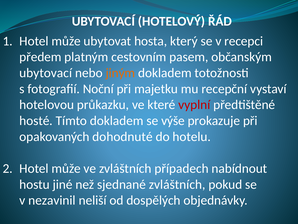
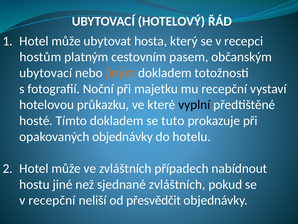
předem: předem -> hostům (40, 57)
vyplní colour: red -> black (194, 105)
výše: výše -> tuto (173, 120)
opakovaných dohodnuté: dohodnuté -> objednávky (123, 136)
v nezavinil: nezavinil -> recepční (52, 200)
dospělých: dospělých -> přesvědčit (154, 200)
